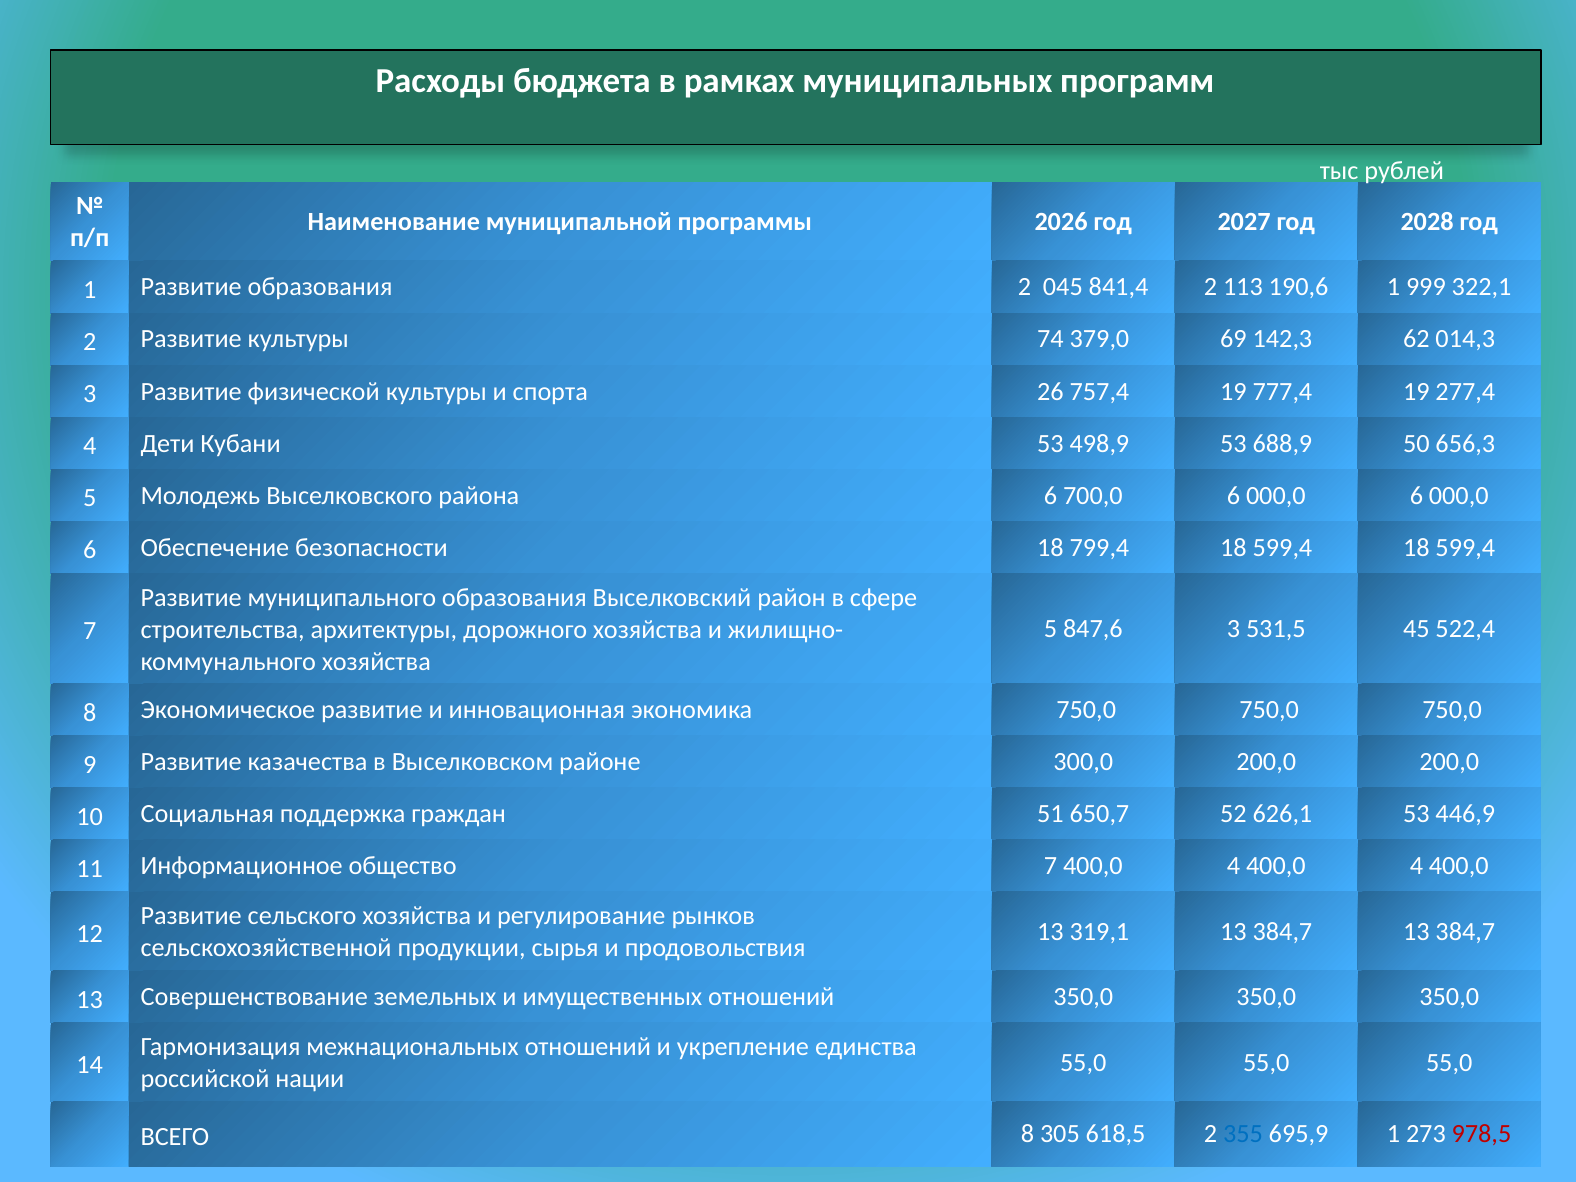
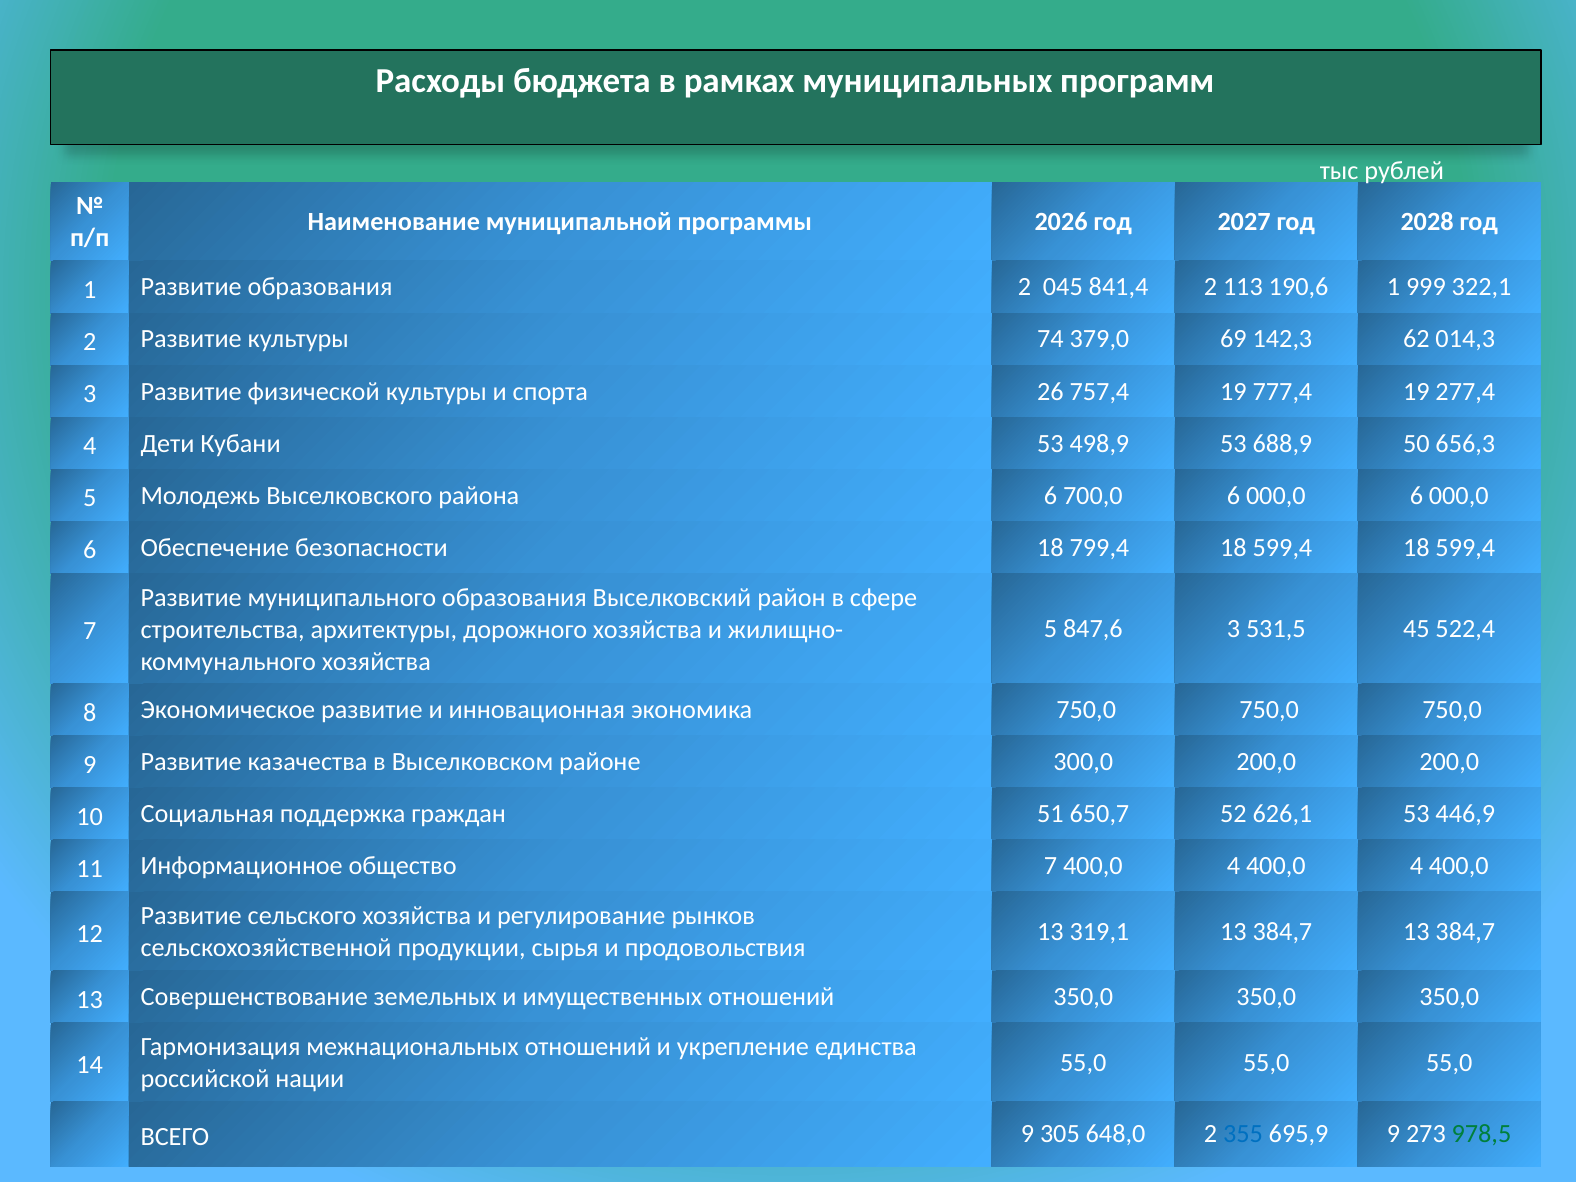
ВСЕГО 8: 8 -> 9 (1028, 1134)
618,5: 618,5 -> 648,0 (1116, 1134)
695,9 1: 1 -> 9 (1394, 1134)
978,5 colour: red -> green (1481, 1134)
